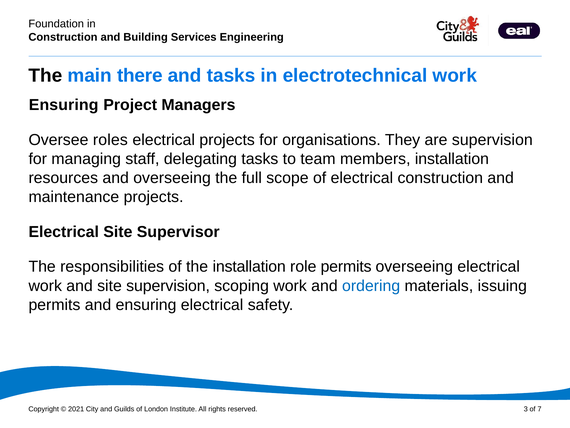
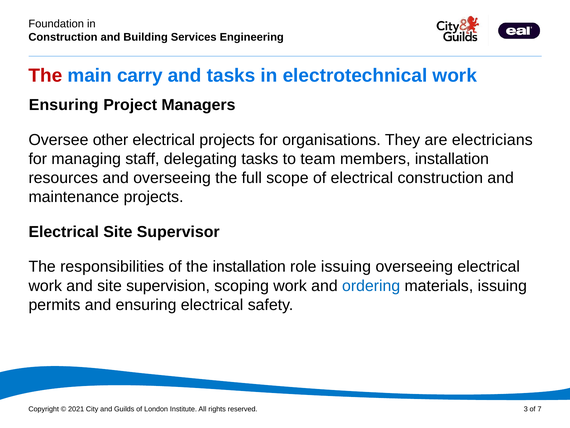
The colour: black -> red (45, 76)
there: there -> carry (140, 76)
roles: roles -> other (110, 140)
are supervision: supervision -> electricians (492, 140)
role permits: permits -> issuing (346, 266)
